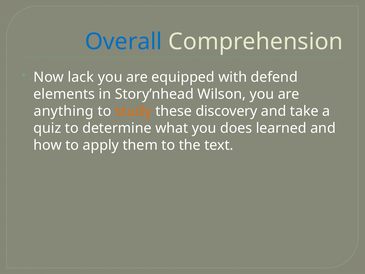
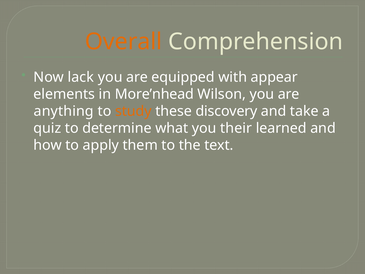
Overall colour: blue -> orange (124, 42)
defend: defend -> appear (274, 77)
Story’nhead: Story’nhead -> More’nhead (154, 94)
does: does -> their (236, 128)
